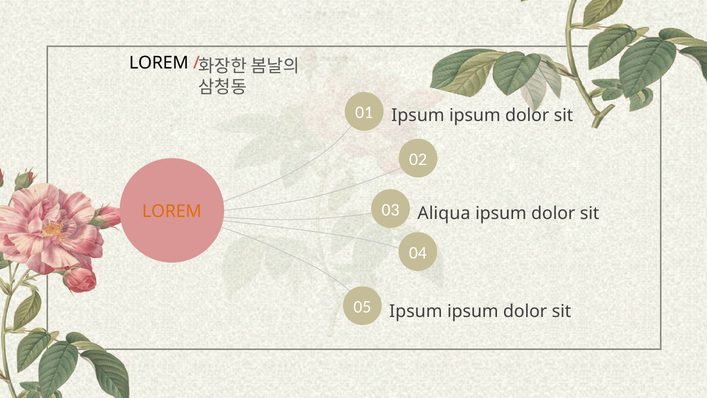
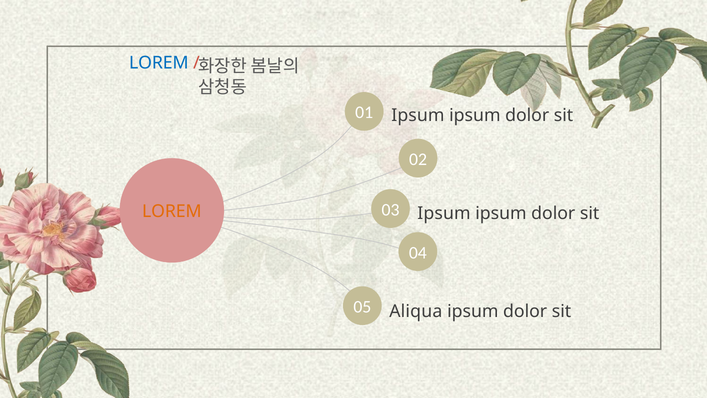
LOREM colour: black -> blue (159, 63)
Aliqua: Aliqua -> Ipsum (444, 213)
Ipsum: Ipsum -> Aliqua (416, 311)
